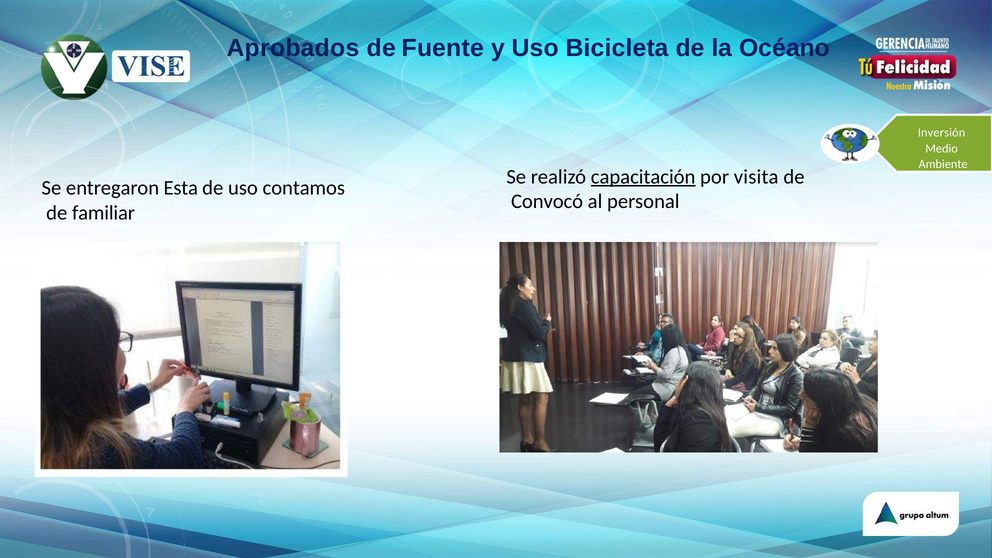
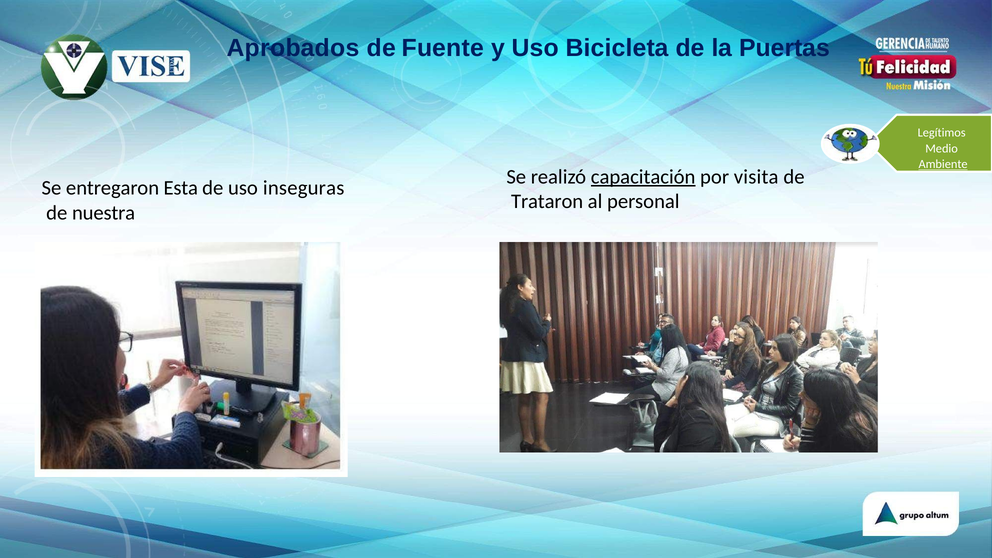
Océano: Océano -> Puertas (785, 48)
Inversión: Inversión -> Legítimos (942, 133)
Ambiente underline: none -> present (943, 164)
contamos: contamos -> inseguras (304, 188)
Convocó: Convocó -> Trataron (547, 202)
familiar: familiar -> nuestra (104, 213)
